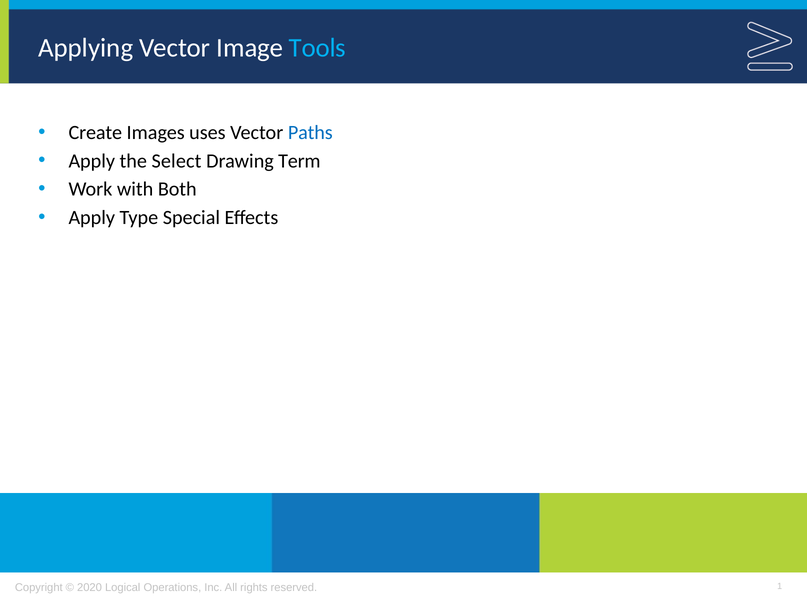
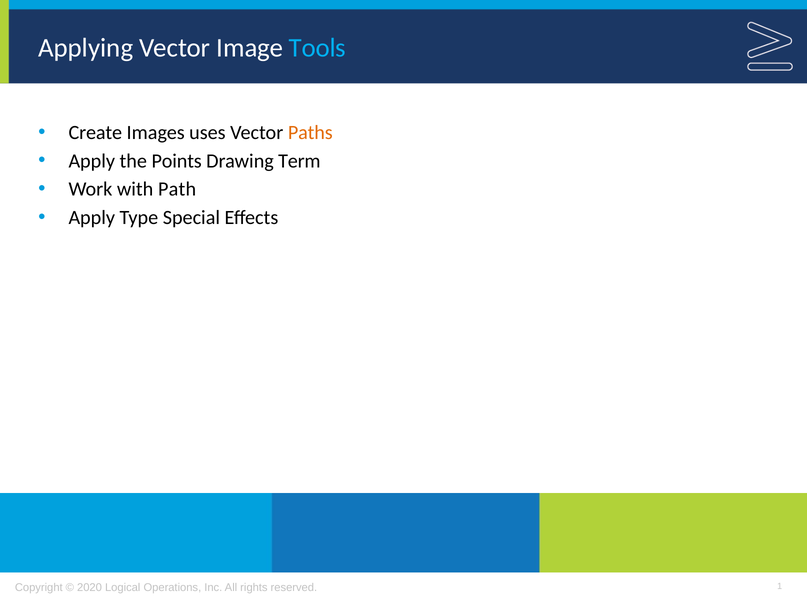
Paths colour: blue -> orange (310, 132)
Select: Select -> Points (177, 161)
Both: Both -> Path (177, 189)
